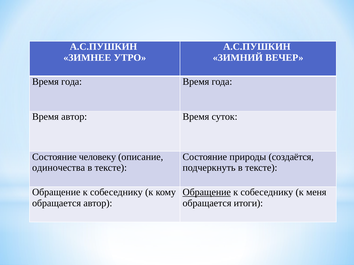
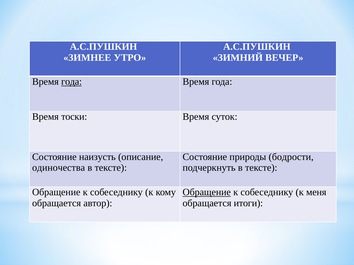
года underline: none -> present (72, 82)
Время автор: автор -> тоски (74, 117)
человеку: человеку -> наизусть (97, 157)
создаётся: создаётся -> бодрости (291, 157)
